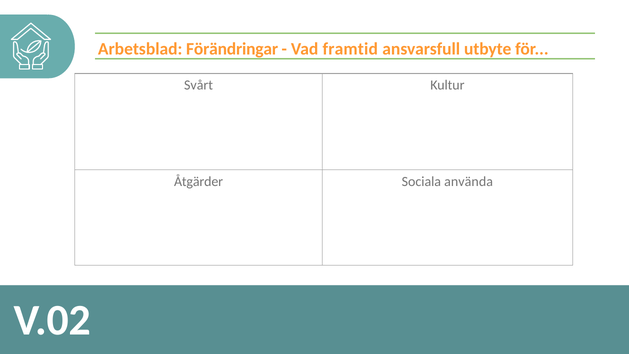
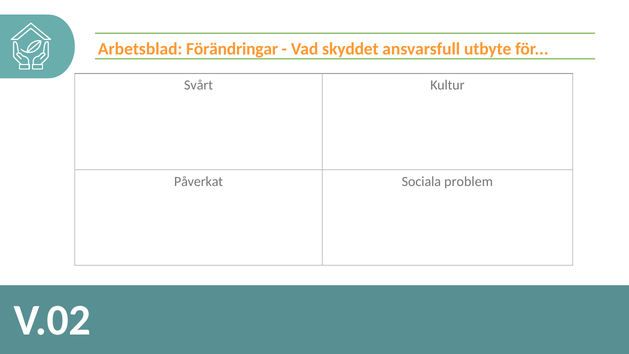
framtid: framtid -> skyddet (350, 49)
Åtgärder: Åtgärder -> Påverkat (199, 181)
använda: använda -> problem (469, 181)
